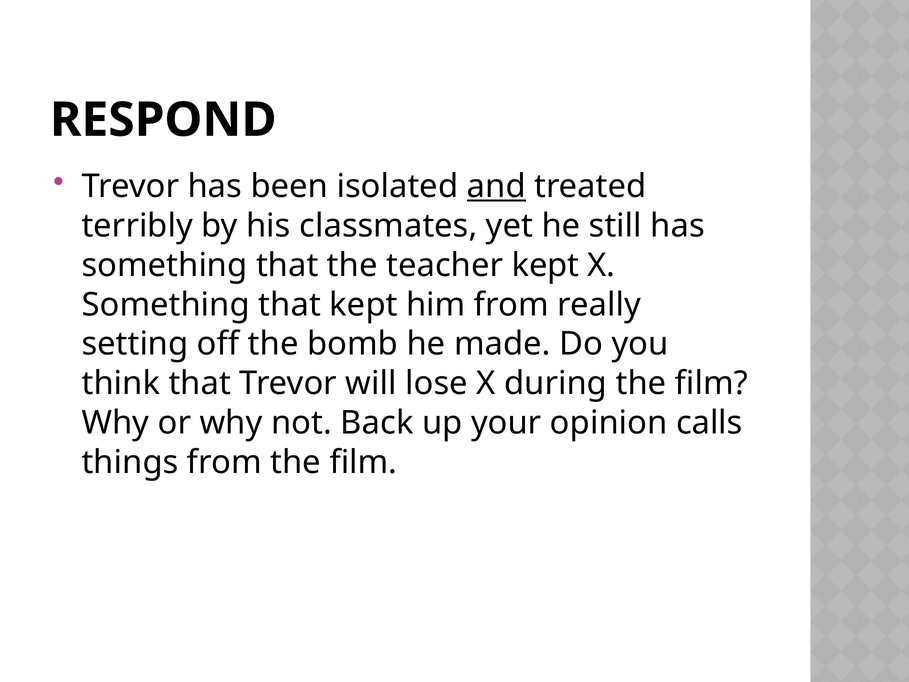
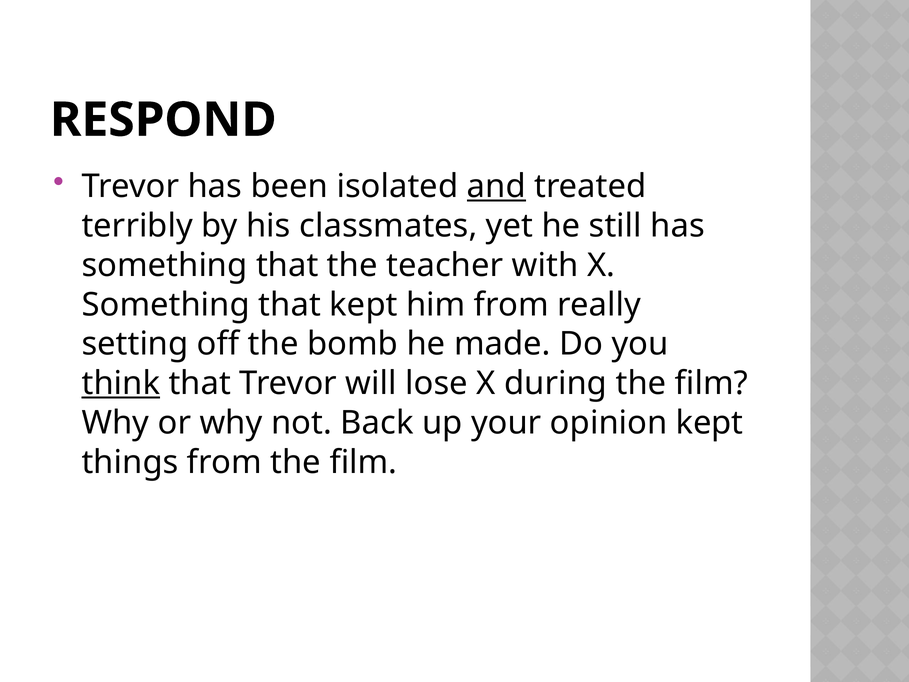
teacher kept: kept -> with (545, 265)
think underline: none -> present (121, 383)
opinion calls: calls -> kept (709, 423)
